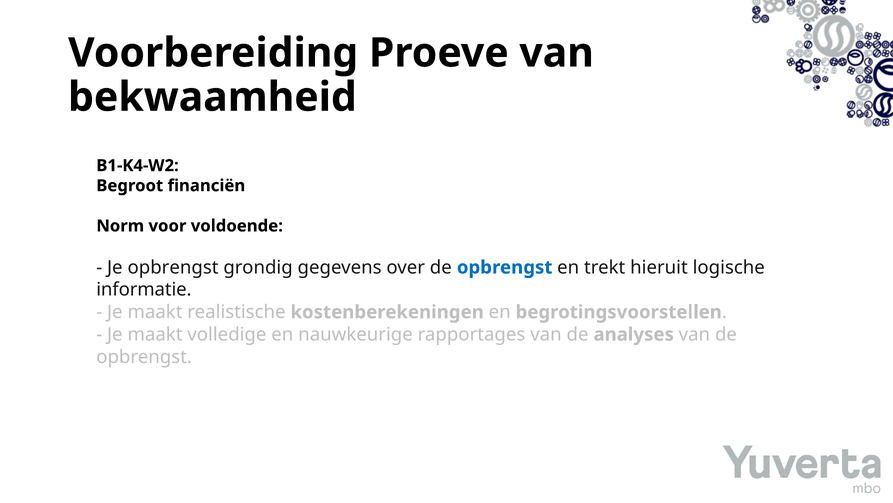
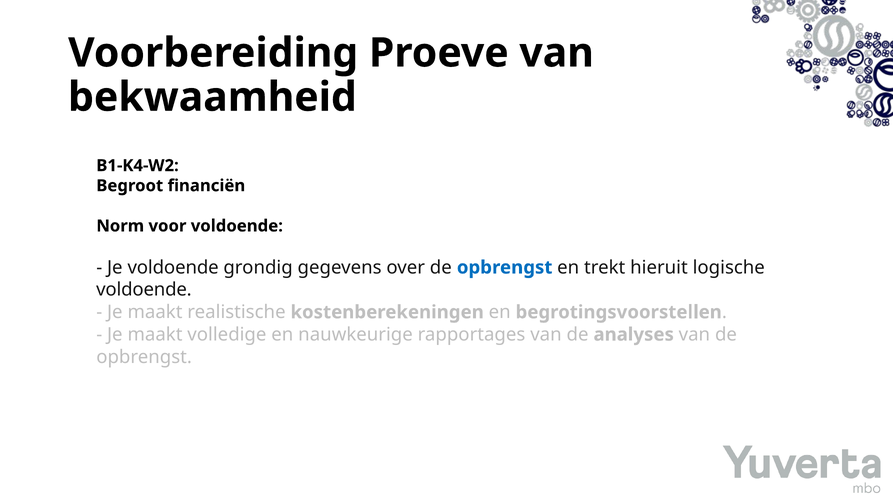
Je opbrengst: opbrengst -> voldoende (173, 267)
informatie: informatie -> voldoende (144, 289)
